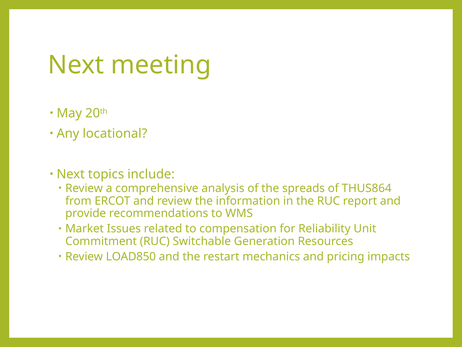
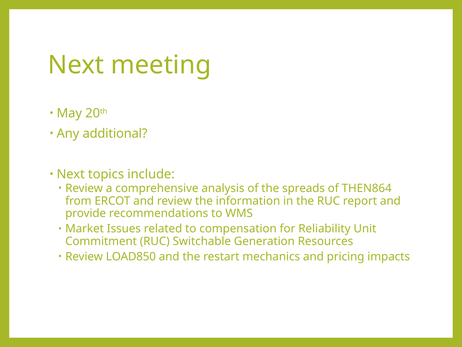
locational: locational -> additional (115, 133)
THUS864: THUS864 -> THEN864 (367, 188)
